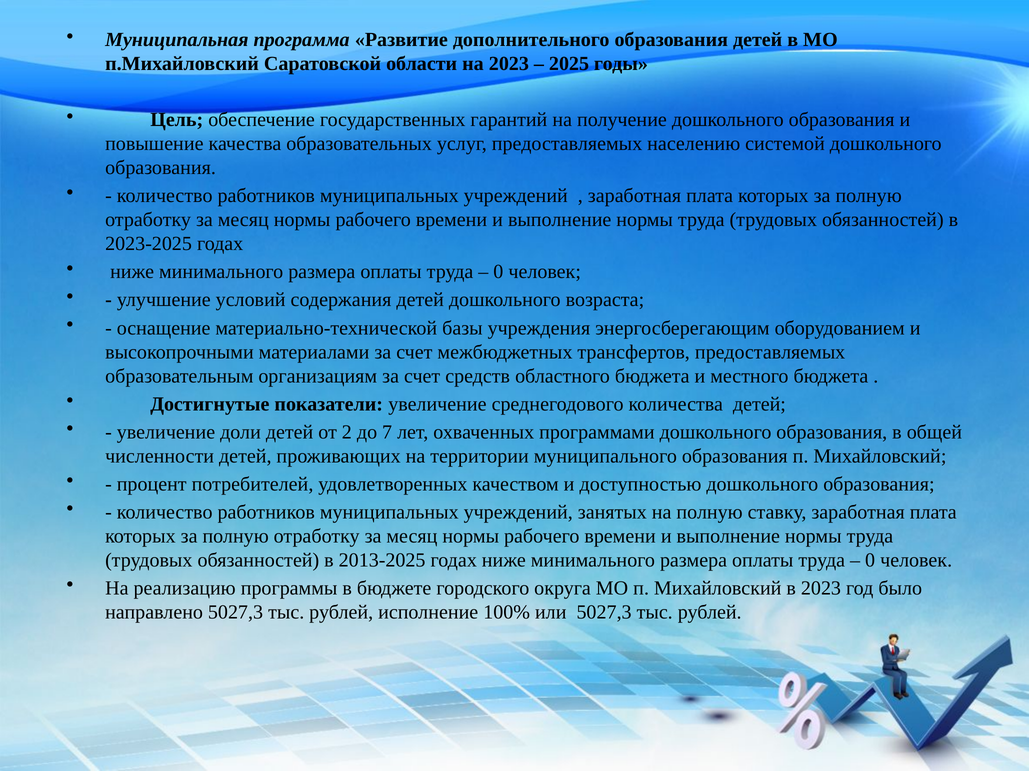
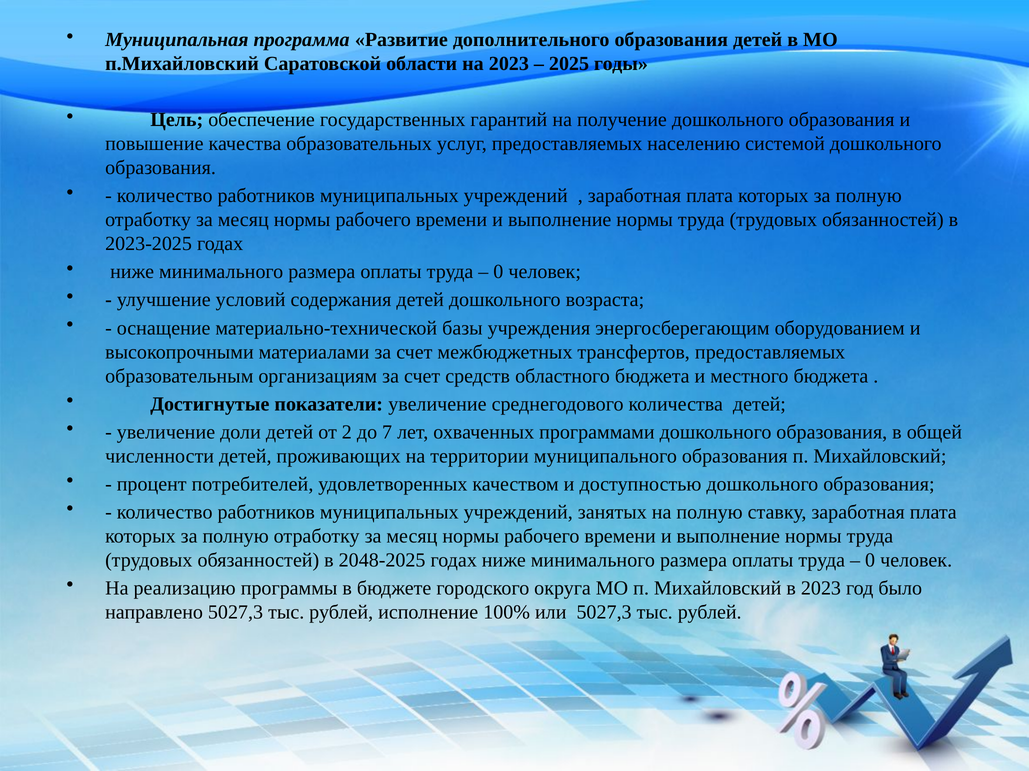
2013-2025: 2013-2025 -> 2048-2025 (382, 560)
